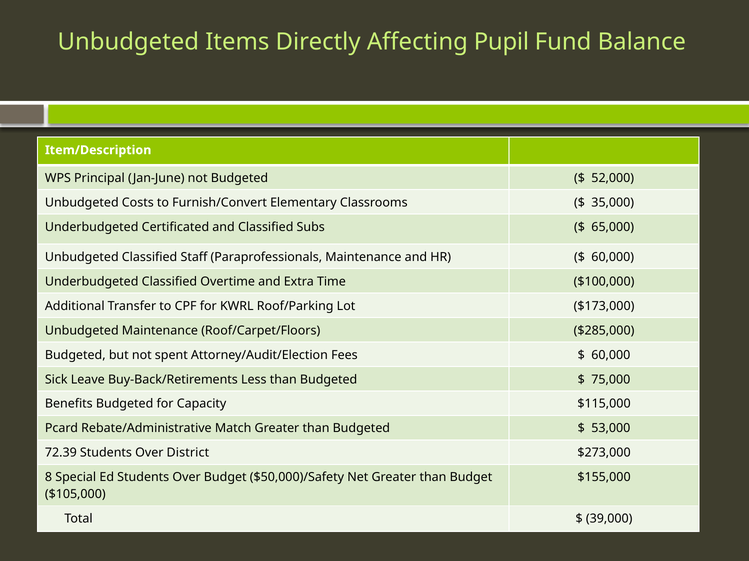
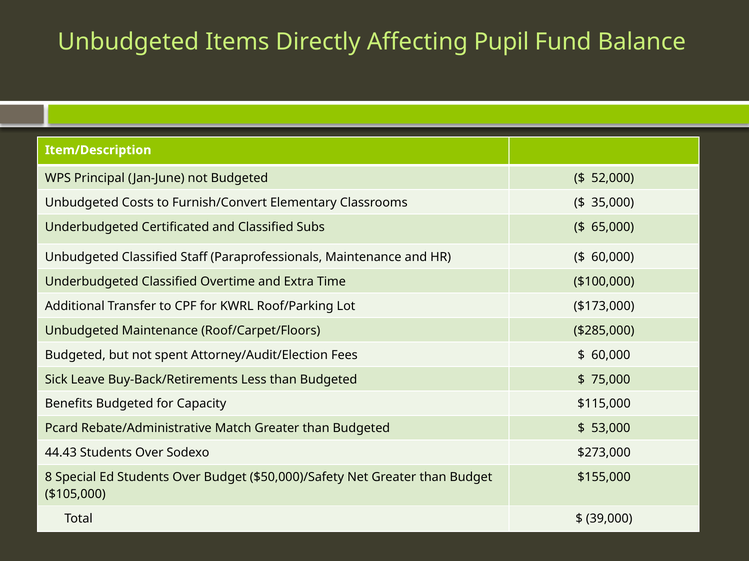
72.39: 72.39 -> 44.43 (61, 453)
District: District -> Sodexo (188, 453)
